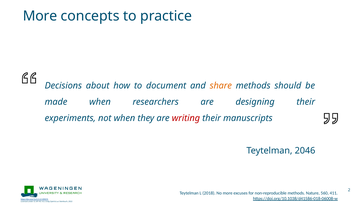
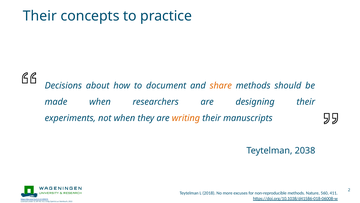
More: More -> Their (40, 16)
writing colour: red -> orange (186, 118)
2046: 2046 -> 2038 (305, 150)
